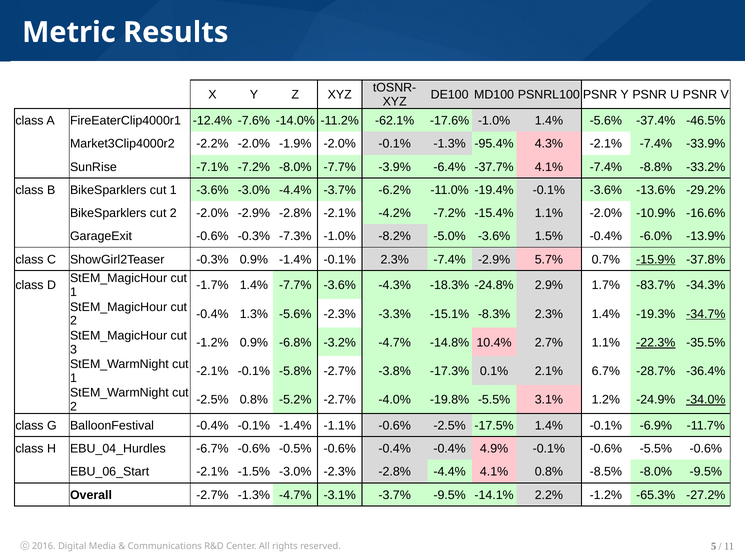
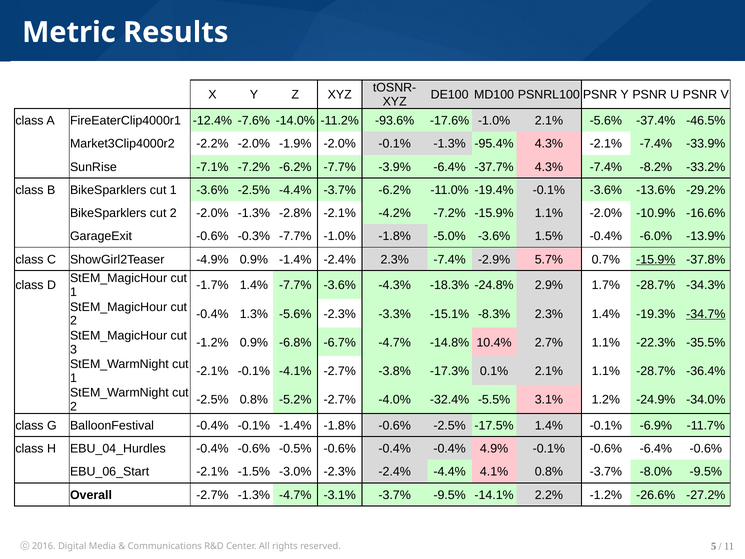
-62.1%: -62.1% -> -93.6% (395, 121)
-1.0% 1.4%: 1.4% -> 2.1% (549, 121)
-7.2% -8.0%: -8.0% -> -6.2% (295, 167)
-37.7% 4.1%: 4.1% -> 4.3% (549, 167)
-8.8%: -8.8% -> -8.2% (656, 167)
-3.6% -3.0%: -3.0% -> -2.5% (254, 190)
-2.0% -2.9%: -2.9% -> -1.3% (254, 213)
-7.2% -15.4%: -15.4% -> -15.9% (494, 213)
-0.3% -7.3%: -7.3% -> -7.7% (295, 236)
-1.0% -8.2%: -8.2% -> -1.8% (395, 236)
ShowGirl2Teaser -0.3%: -0.3% -> -4.9% (212, 259)
-1.4% -0.1%: -0.1% -> -2.4% (340, 259)
1.7% -83.7%: -83.7% -> -28.7% (656, 285)
-3.2%: -3.2% -> -6.7% (340, 342)
-22.3% underline: present -> none (656, 342)
-5.8%: -5.8% -> -4.1% (295, 371)
2.1% 6.7%: 6.7% -> 1.1% (606, 371)
-19.8%: -19.8% -> -32.4% (450, 400)
-34.0% underline: present -> none (706, 400)
-1.4% -1.1%: -1.1% -> -1.8% (340, 425)
-6.7%: -6.7% -> -0.4% (212, 449)
-0.6% -5.5%: -5.5% -> -6.4% (656, 449)
-2.3% -2.8%: -2.8% -> -2.4% (395, 472)
0.8% -8.5%: -8.5% -> -3.7% (606, 472)
-65.3%: -65.3% -> -26.6% (656, 495)
